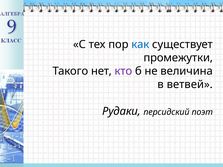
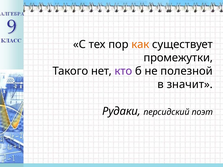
как colour: blue -> orange (140, 44)
величина: величина -> полезной (187, 71)
ветвей: ветвей -> значит (190, 85)
